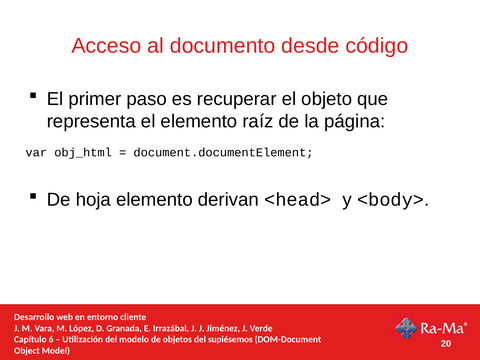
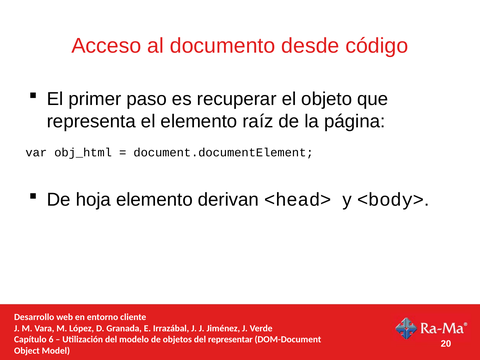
supiésemos: supiésemos -> representar (230, 340)
